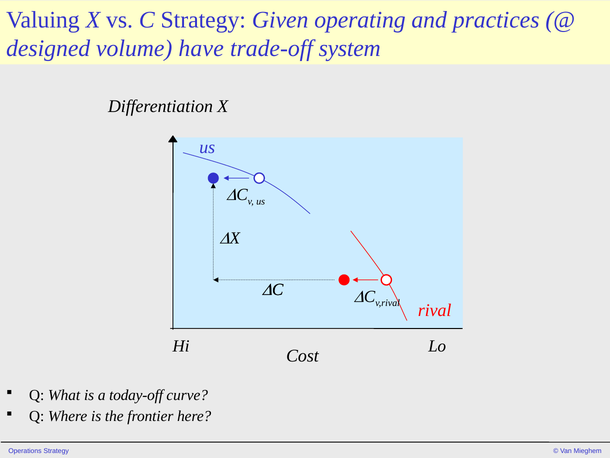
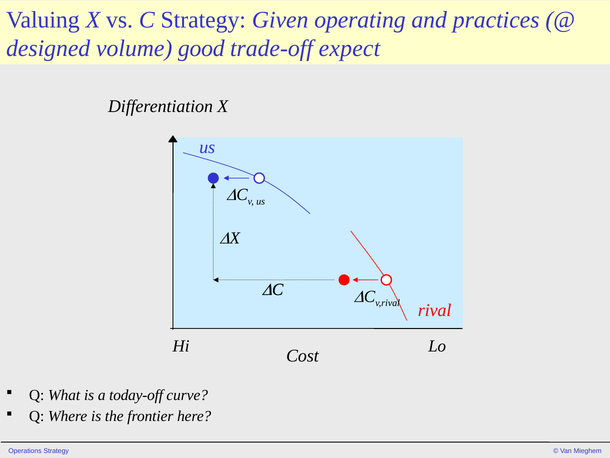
have: have -> good (201, 49)
system: system -> expect (350, 49)
